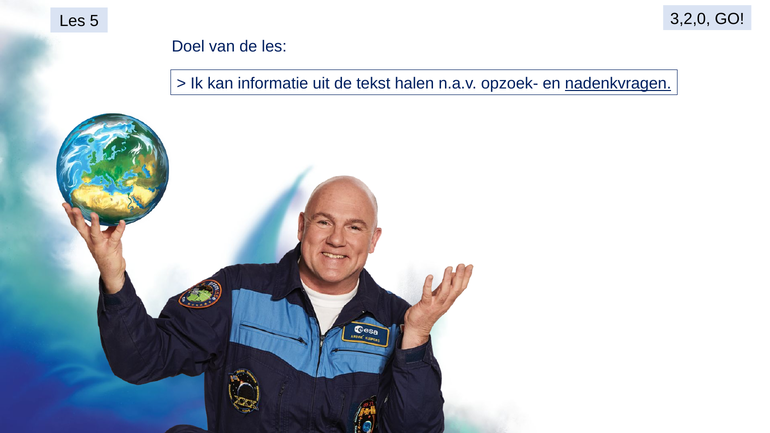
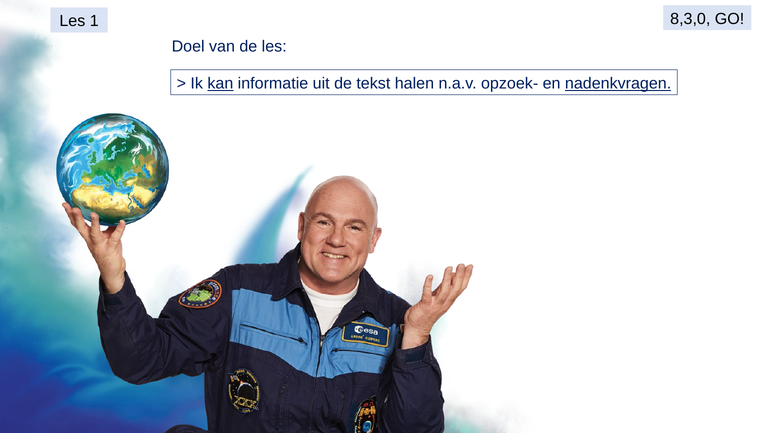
3,2,0: 3,2,0 -> 8,3,0 (690, 19)
5: 5 -> 1 (94, 21)
kan underline: none -> present (220, 84)
